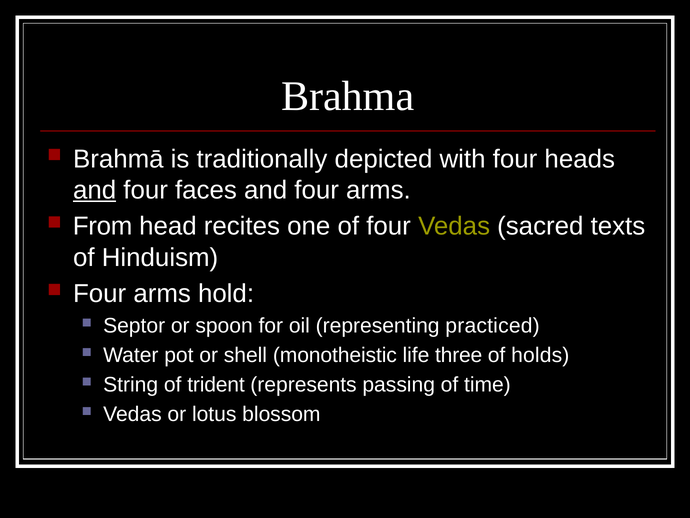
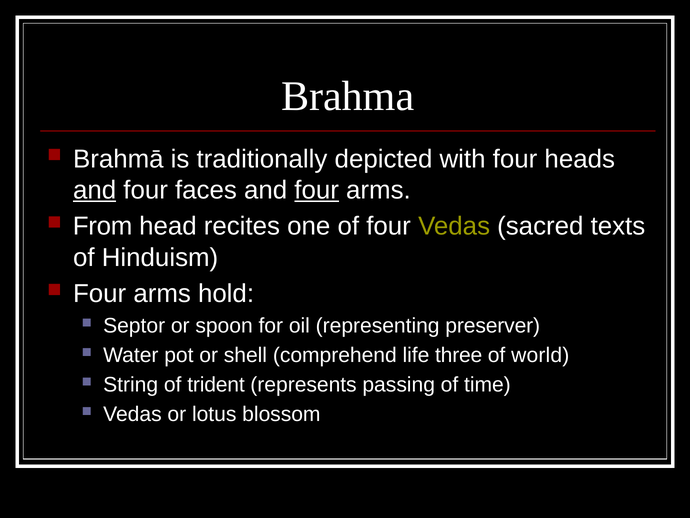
four underline: none -> present (317, 190)
practiced: practiced -> preserver (493, 326)
monotheistic: monotheistic -> comprehend (335, 355)
holds: holds -> world (540, 355)
